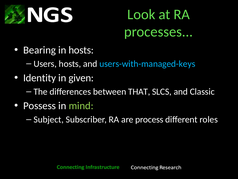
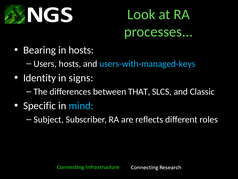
given: given -> signs (81, 78)
Possess: Possess -> Specific (40, 105)
mind colour: light green -> light blue (81, 105)
process: process -> reflects (149, 119)
